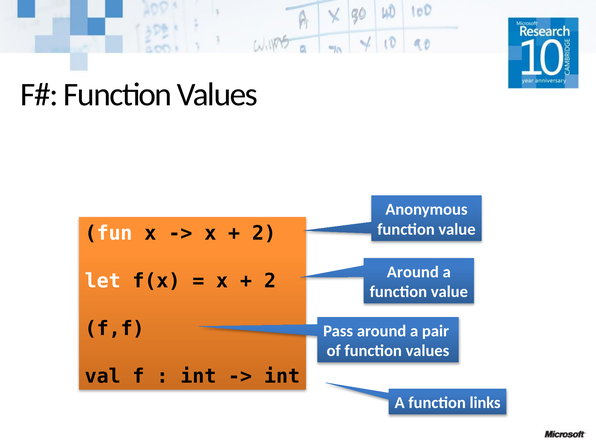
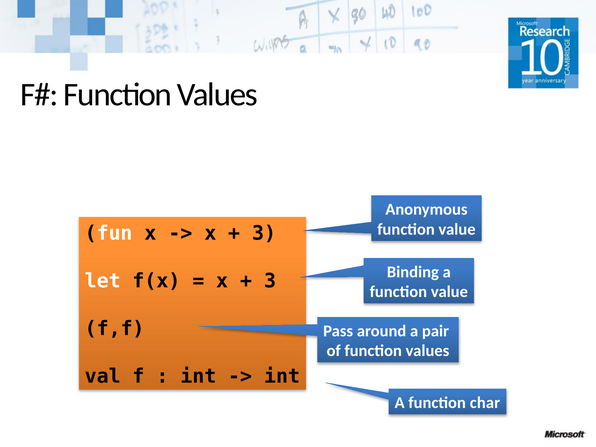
2: 2 -> 3 (264, 233)
Around: Around -> Binding (413, 272)
2: 2 -> 3 (270, 281)
links: links -> char (485, 403)
